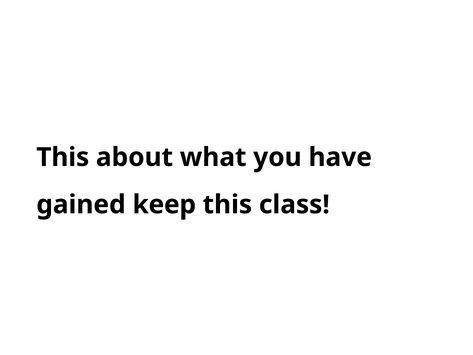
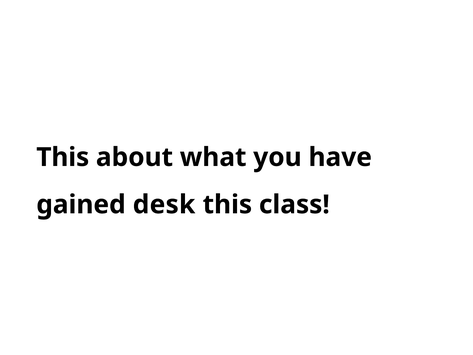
keep: keep -> desk (164, 204)
